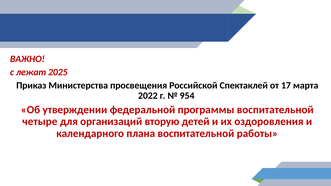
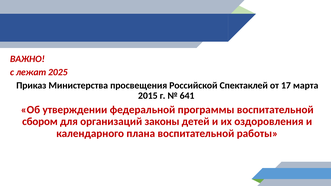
2022: 2022 -> 2015 (148, 96)
954: 954 -> 641 (187, 96)
четыре: четыре -> сбором (40, 122)
вторую: вторую -> законы (162, 122)
